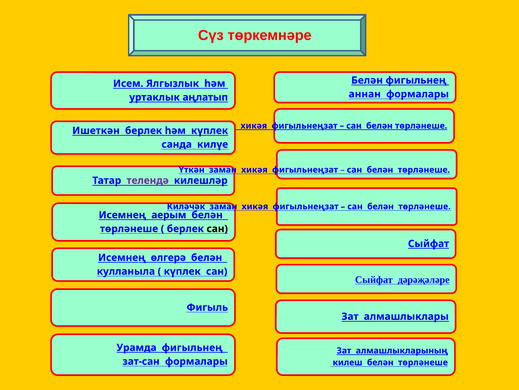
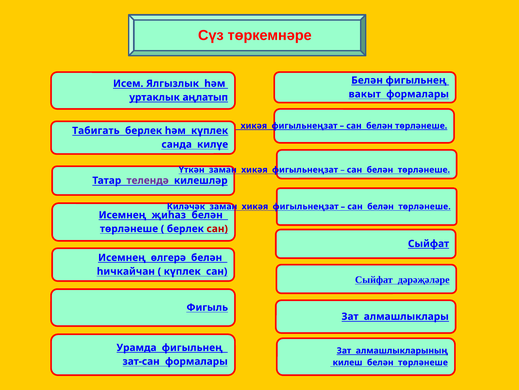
аннан: аннан -> вакыт (365, 94)
Ишеткән: Ишеткән -> Табигать (96, 130)
аерым: аерым -> җиһаз (169, 215)
сан colour: black -> red (217, 228)
кулланыла: кулланыла -> һичкайчан (126, 271)
